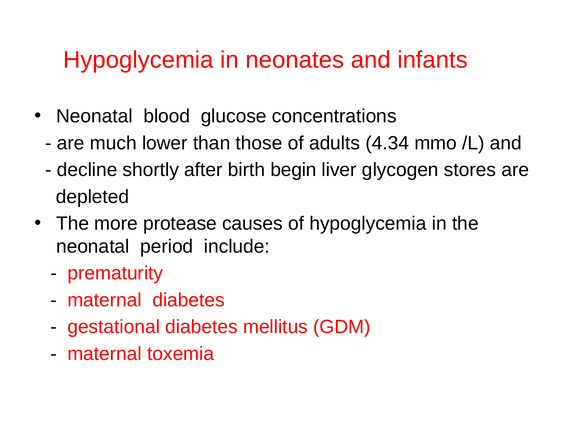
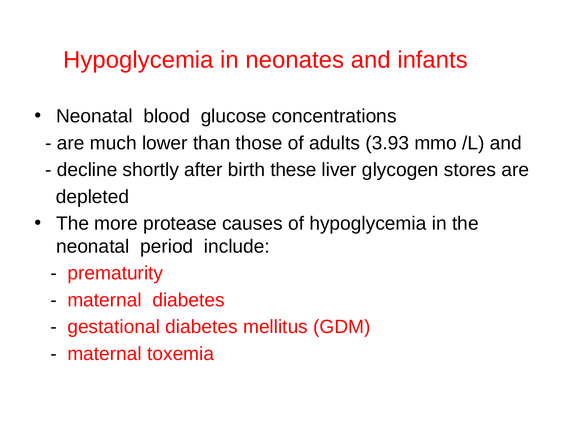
4.34: 4.34 -> 3.93 (387, 143)
begin: begin -> these (293, 170)
